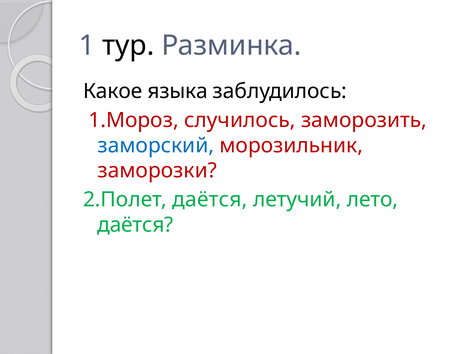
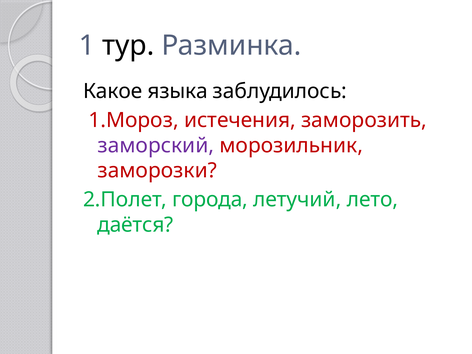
случилось: случилось -> истечения (240, 120)
заморский colour: blue -> purple (156, 145)
2.Полет даётся: даётся -> города (210, 200)
